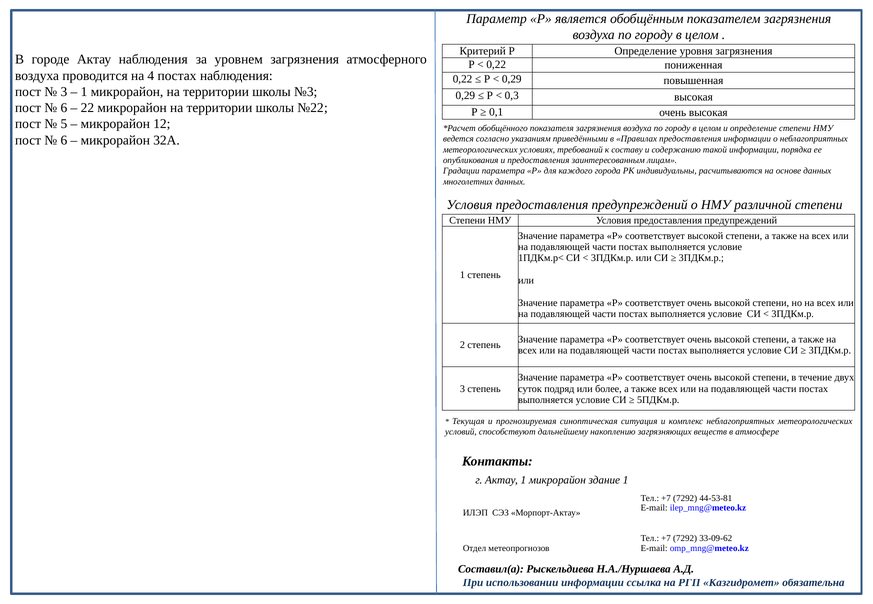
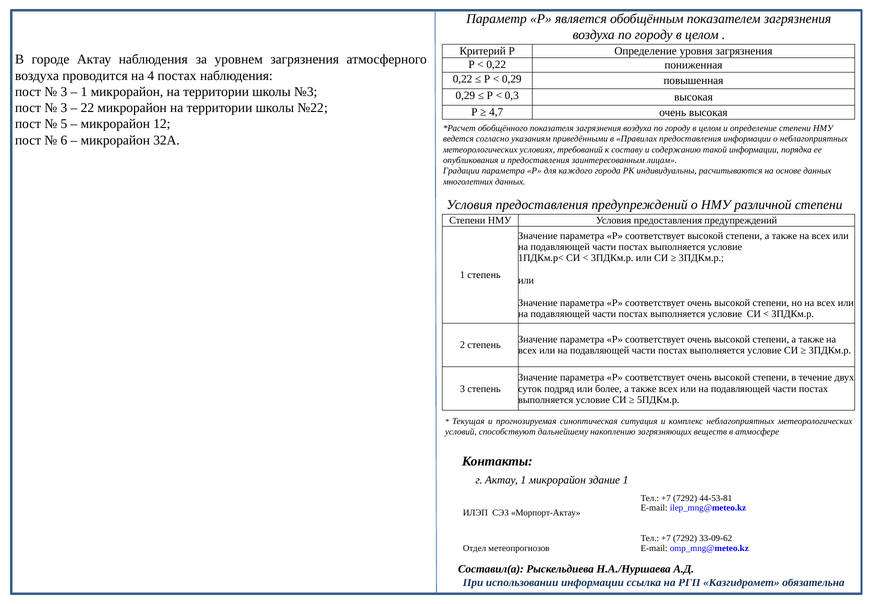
6: 6 -> 3 (64, 108)
0,1: 0,1 -> 4,7 (496, 112)
